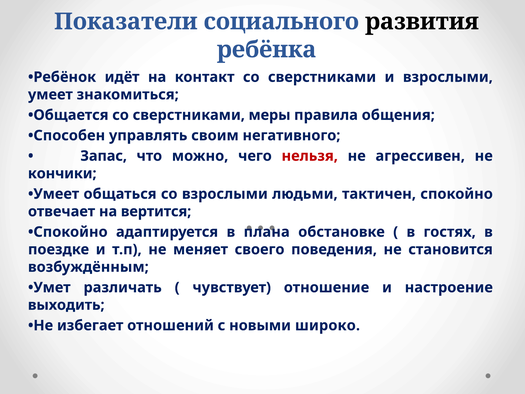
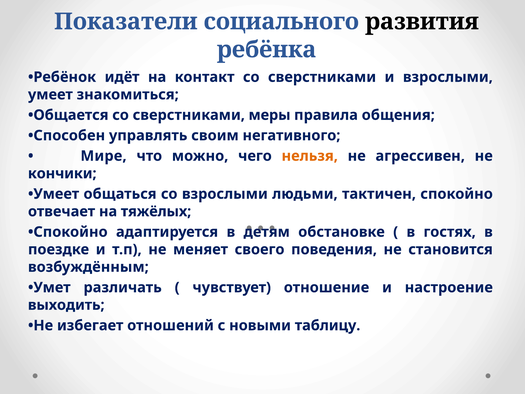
Запас: Запас -> Мире (104, 156)
нельзя colour: red -> orange (310, 156)
вертится: вертится -> тяжёлых (156, 211)
плана: плана -> детям (267, 232)
широко: широко -> таблицу (328, 325)
